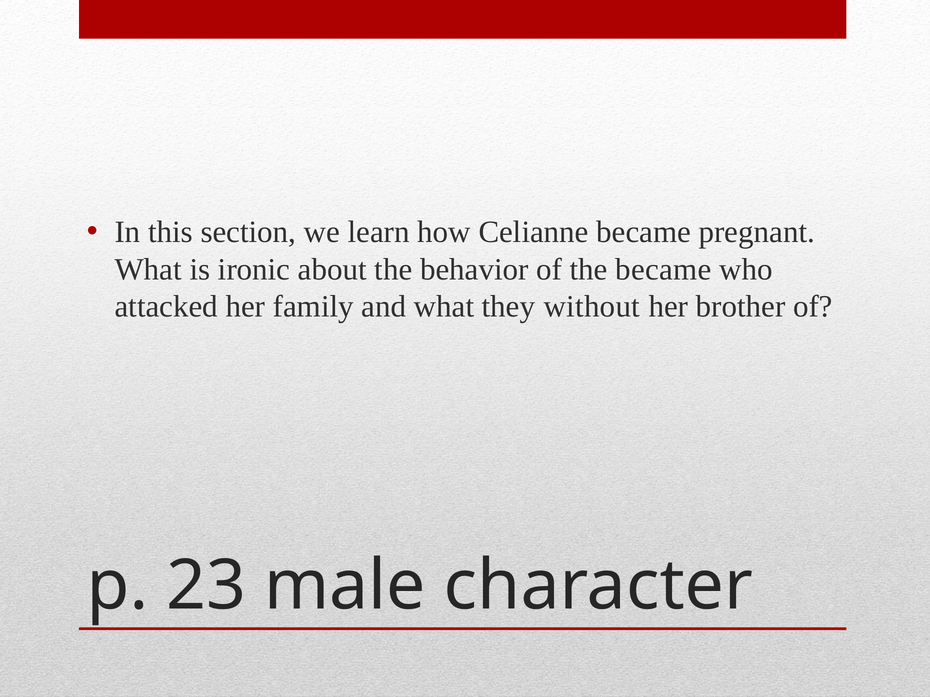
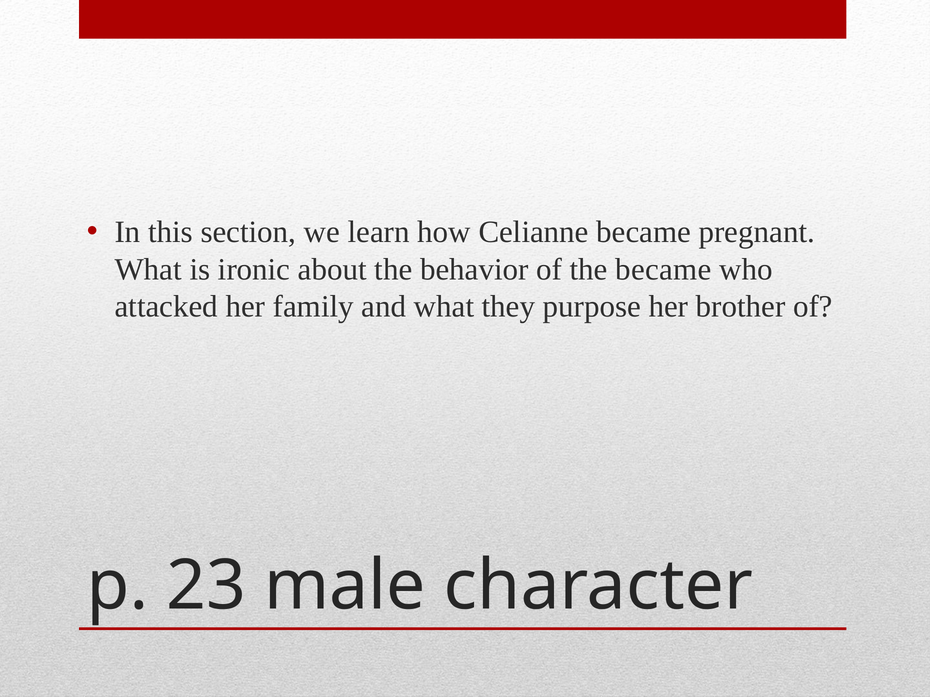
without: without -> purpose (592, 307)
